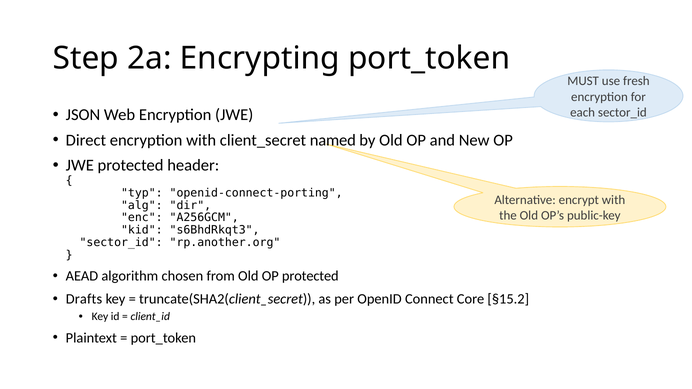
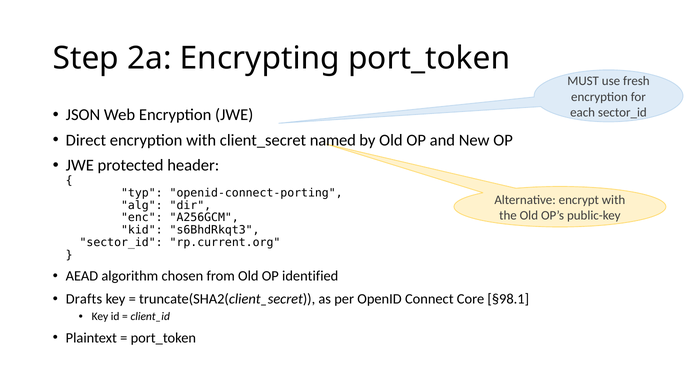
rp.another.org: rp.another.org -> rp.current.org (225, 243)
OP protected: protected -> identified (310, 276)
§15.2: §15.2 -> §98.1 (508, 299)
